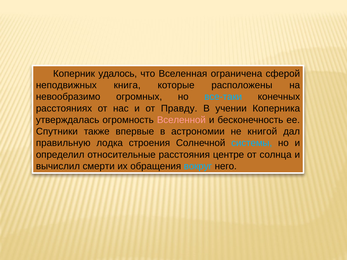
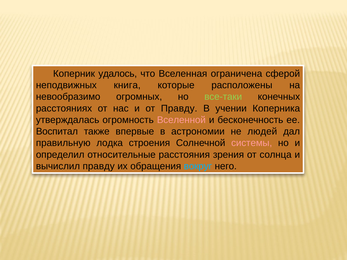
все-таки colour: light blue -> light green (223, 97)
Спутники: Спутники -> Воспитал (57, 132)
книгой: книгой -> людей (262, 132)
системы colour: light blue -> pink (252, 143)
центре: центре -> зрения (228, 155)
вычислил смерти: смерти -> правду (99, 166)
